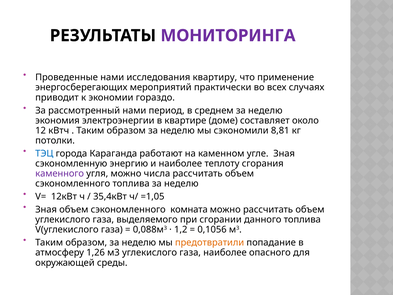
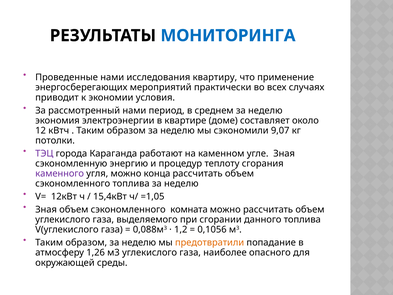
МОНИТОРИНГА colour: purple -> blue (228, 36)
гораздо: гораздо -> условия (155, 97)
8,81: 8,81 -> 9,07 (280, 130)
ТЭЦ colour: blue -> purple (44, 153)
и наиболее: наиболее -> процедур (180, 163)
числа: числа -> конца (157, 173)
35,4кВт: 35,4кВт -> 15,4кВт (110, 196)
